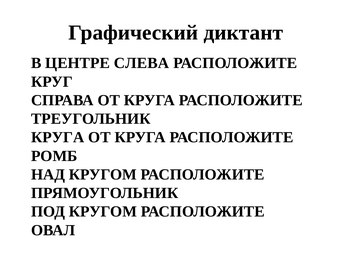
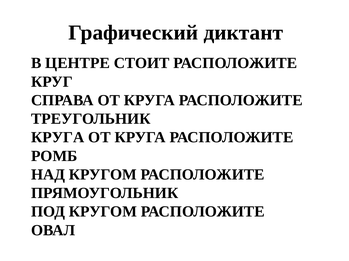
СЛЕВА: СЛЕВА -> СТОИТ (142, 63)
